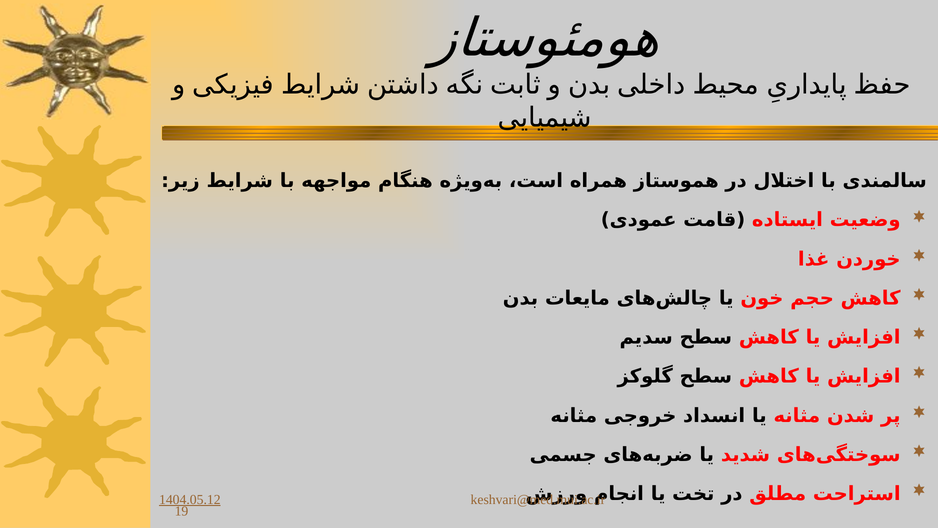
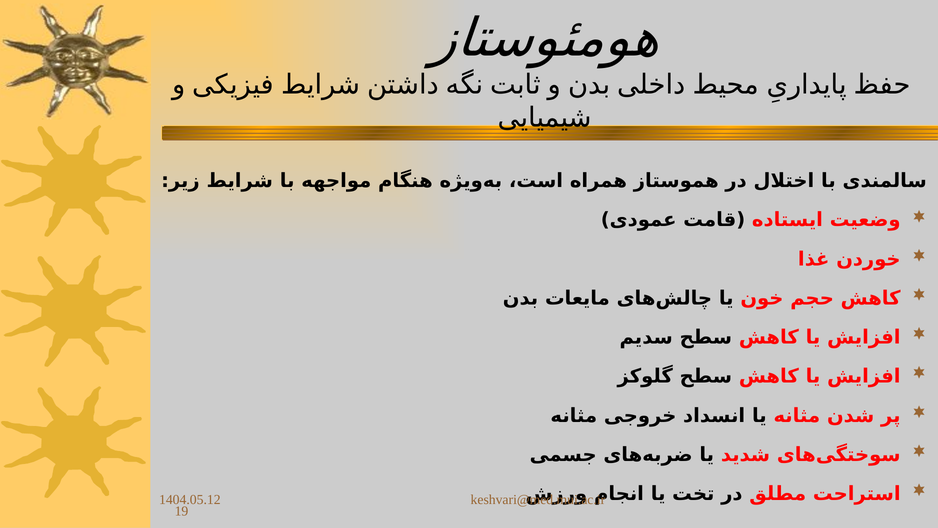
1404.05.12 underline: present -> none (190, 499)
